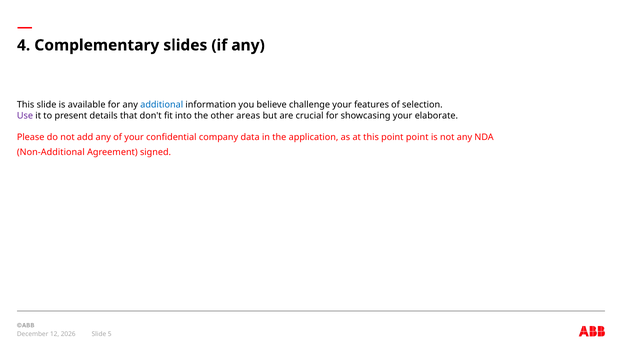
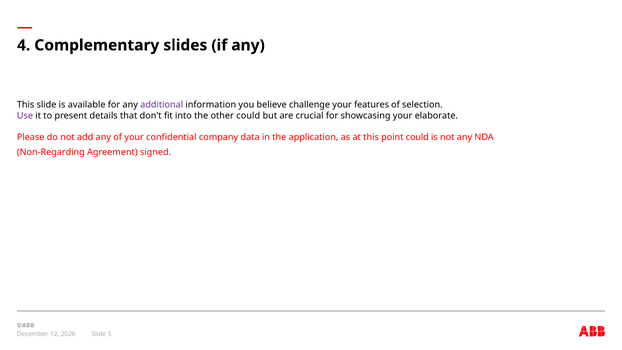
additional colour: blue -> purple (162, 105)
other areas: areas -> could (248, 115)
point point: point -> could (417, 137)
Non-Additional: Non-Additional -> Non-Regarding (51, 152)
